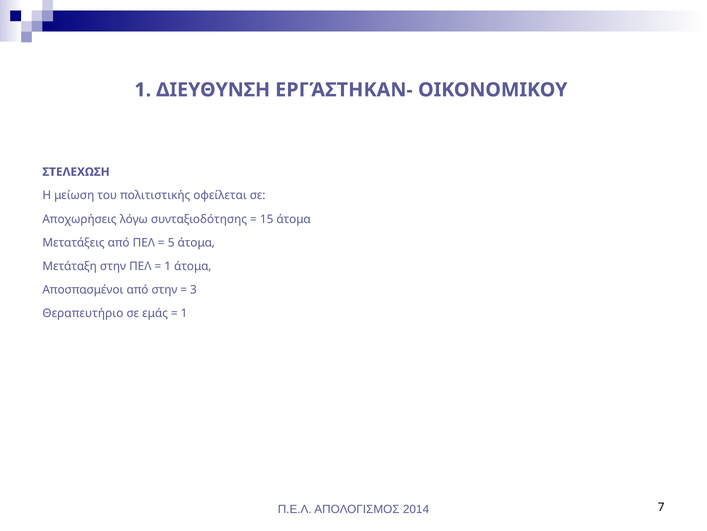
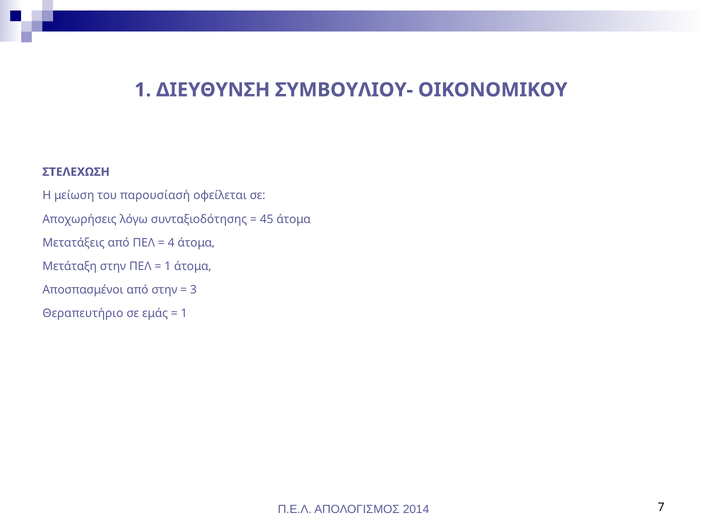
ΕΡΓΆΣΤΗΚΑΝ-: ΕΡΓΆΣΤΗΚΑΝ- -> ΣΥΜΒΟΥΛΙΟΥ- (344, 90)
πολιτιστικής: πολιτιστικής -> παρουσίασή (155, 195)
15: 15 -> 45 (267, 219)
5: 5 -> 4 (171, 242)
